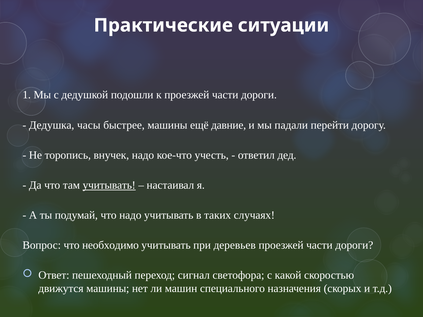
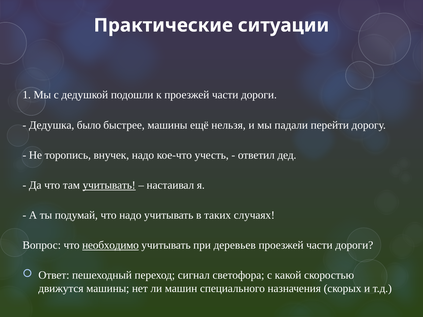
часы: часы -> было (89, 125)
давние: давние -> нельзя (229, 125)
необходимо underline: none -> present (111, 245)
